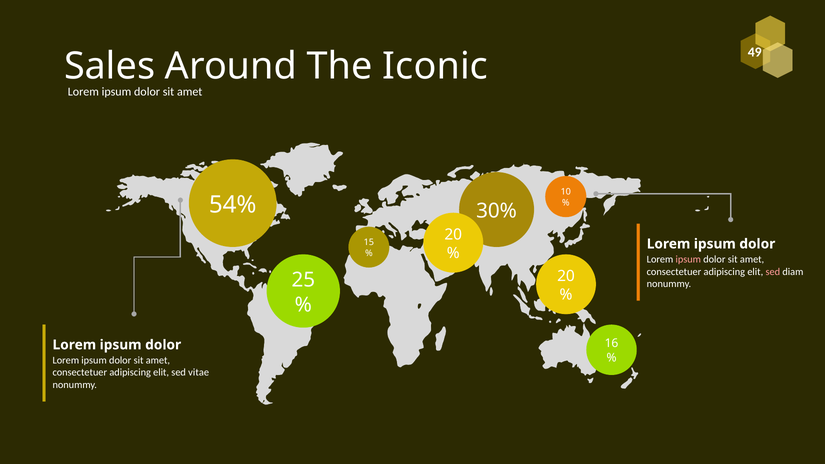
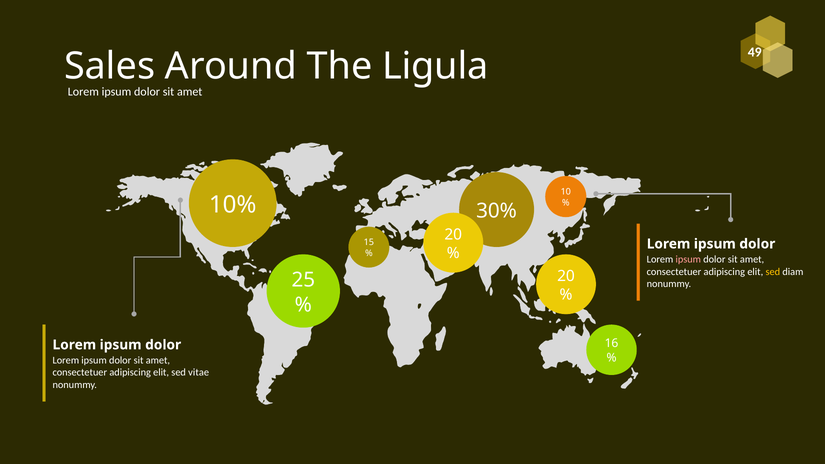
Iconic: Iconic -> Ligula (435, 66)
54%: 54% -> 10% (233, 205)
sed colour: pink -> yellow (773, 272)
